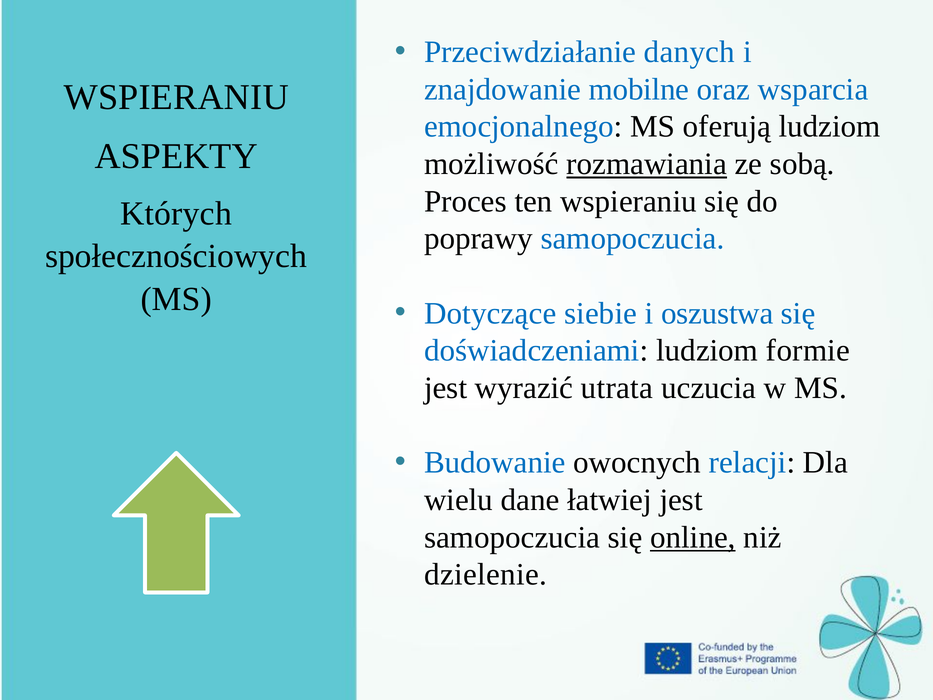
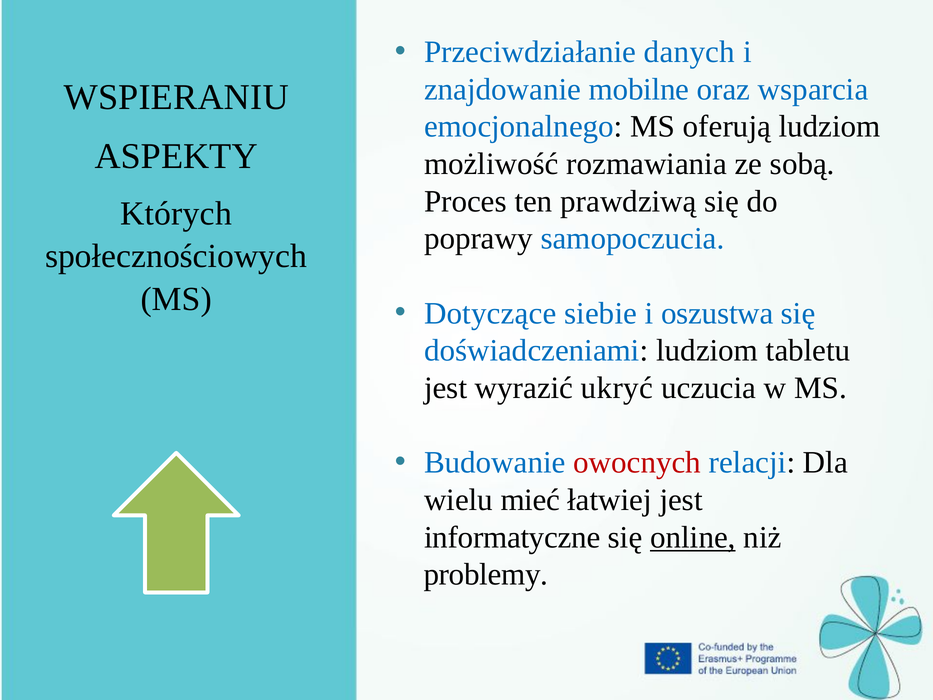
rozmawiania underline: present -> none (647, 164)
ten wspieraniu: wspieraniu -> prawdziwą (628, 201)
formie: formie -> tabletu (808, 351)
utrata: utrata -> ukryć (617, 388)
owocnych colour: black -> red (637, 463)
dane: dane -> mieć (530, 500)
samopoczucia: samopoczucia -> informatyczne (512, 537)
dzielenie: dzielenie -> problemy (486, 574)
